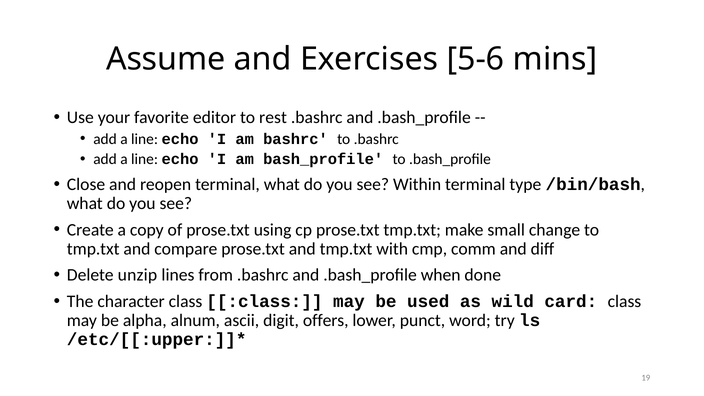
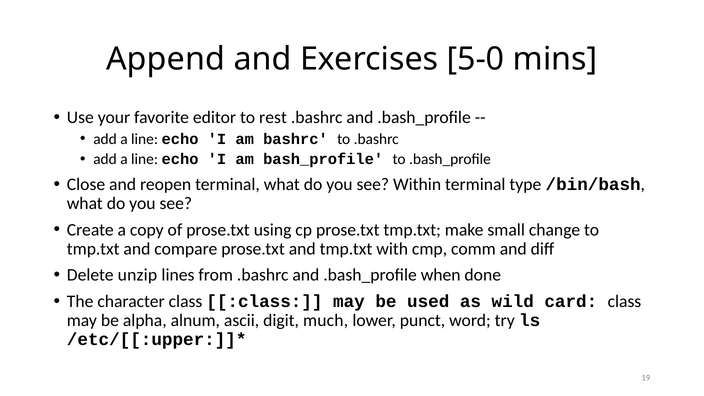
Assume: Assume -> Append (166, 59)
5-6: 5-6 -> 5-0 (475, 59)
offers: offers -> much (326, 320)
